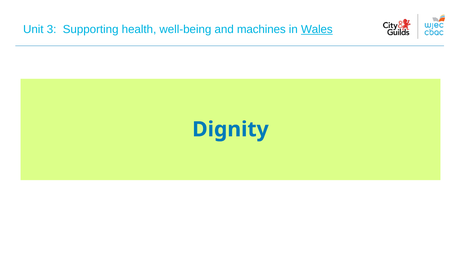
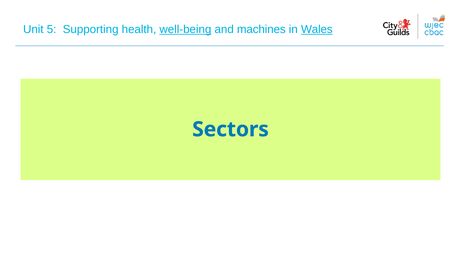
3: 3 -> 5 (52, 30)
well-being underline: none -> present (185, 30)
Dignity: Dignity -> Sectors (231, 130)
